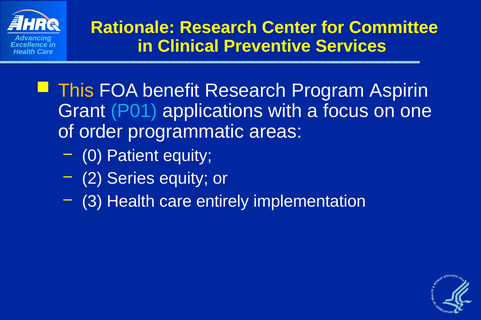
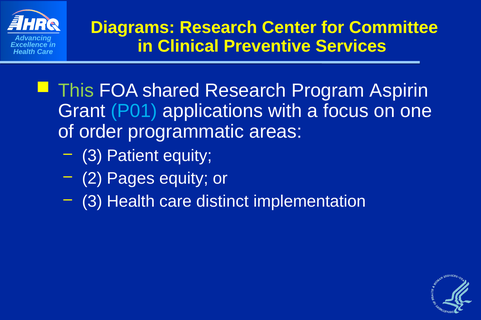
Rationale: Rationale -> Diagrams (133, 28)
This colour: yellow -> light green (76, 91)
benefit: benefit -> shared (171, 91)
0: 0 -> 3 (92, 156)
Series: Series -> Pages (131, 179)
entirely: entirely -> distinct (222, 202)
